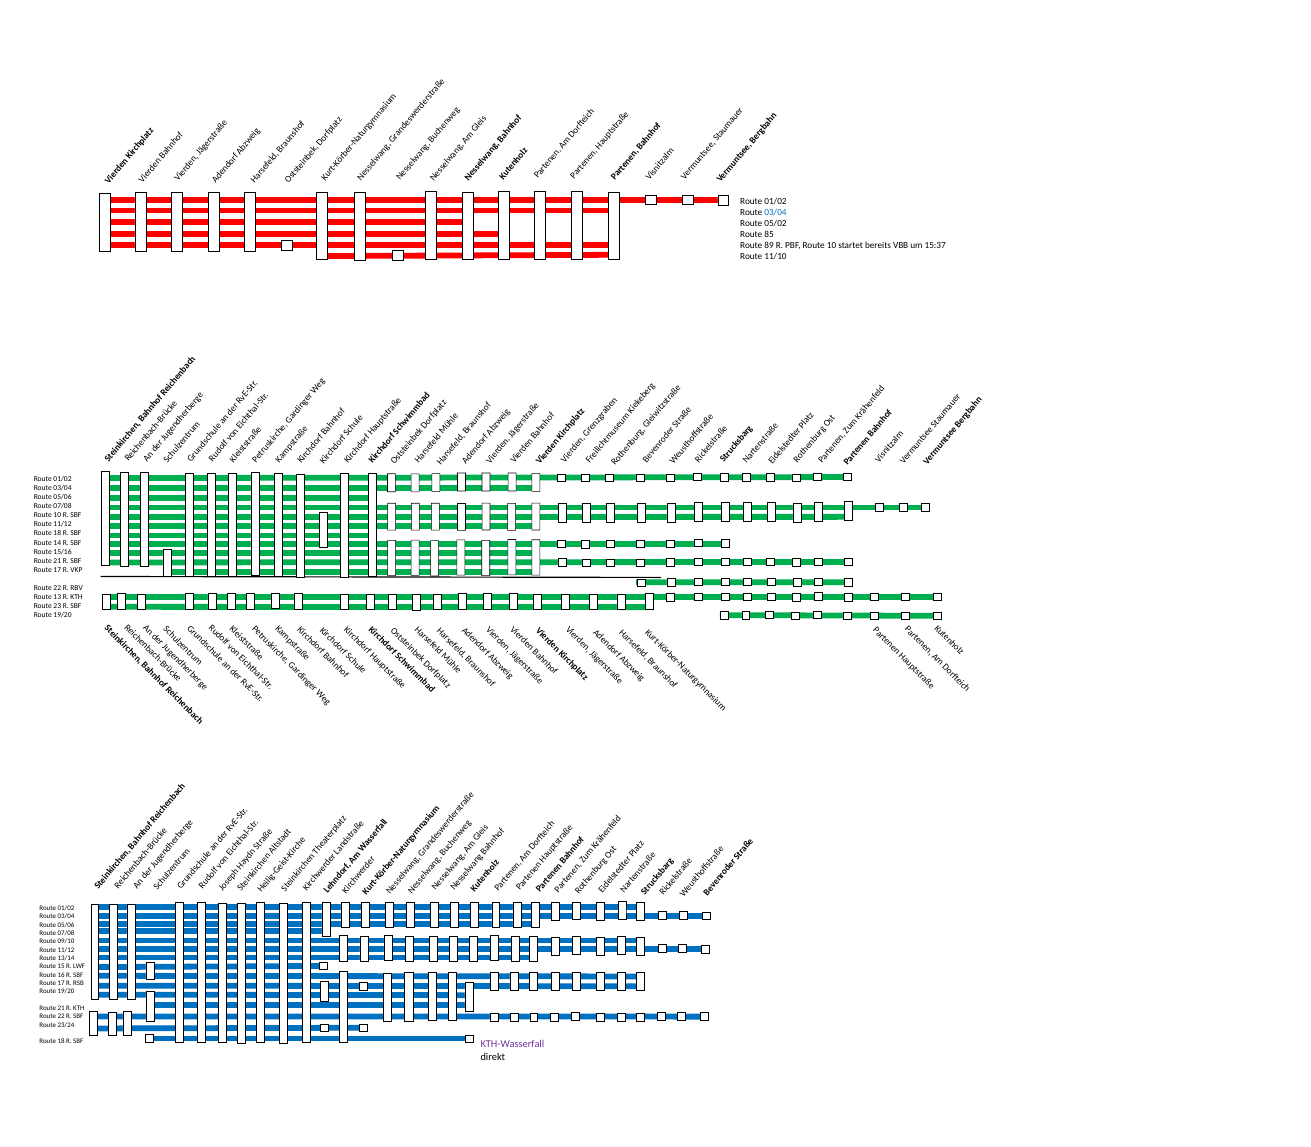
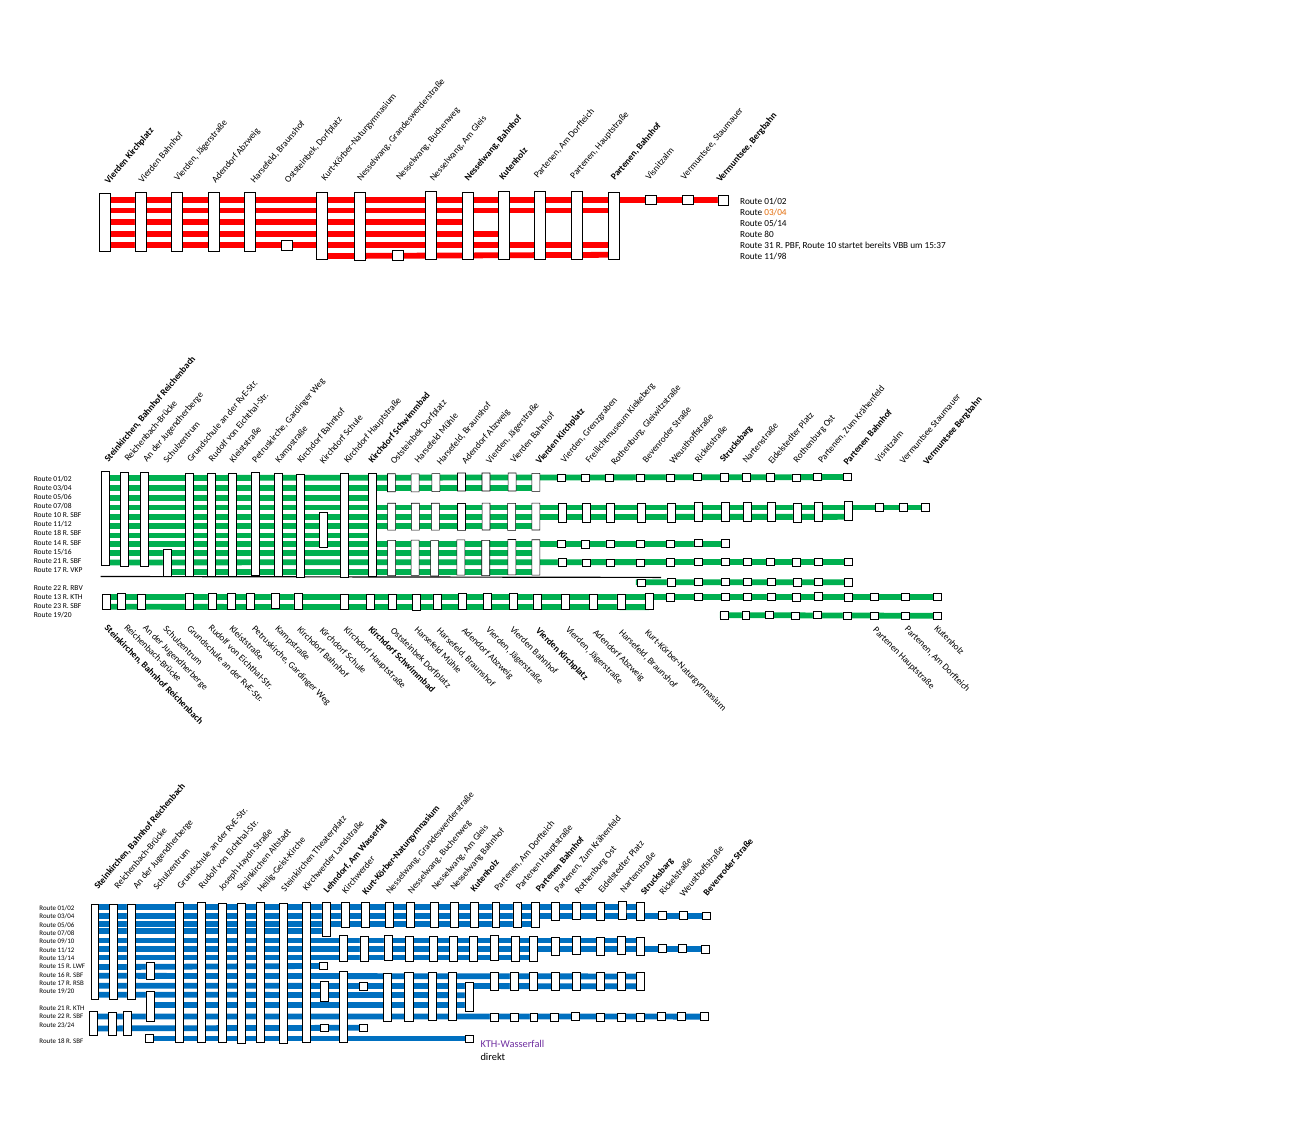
03/04 colour: blue -> orange (775, 213)
05/02: 05/02 -> 05/14 (775, 224)
85: 85 -> 80 (769, 235)
89: 89 -> 31 (769, 246)
11/10: 11/10 -> 11/98 (775, 257)
